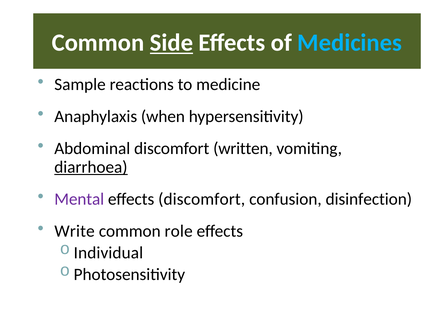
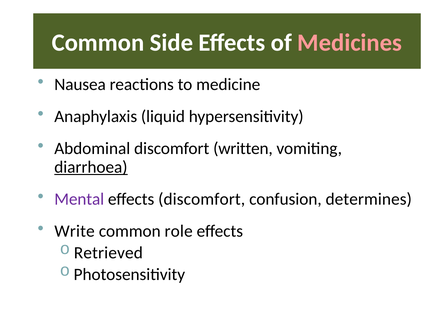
Side underline: present -> none (171, 43)
Medicines colour: light blue -> pink (350, 43)
Sample: Sample -> Nausea (80, 84)
when: when -> liquid (163, 116)
disinfection: disinfection -> determines (369, 199)
Individual: Individual -> Retrieved (108, 252)
